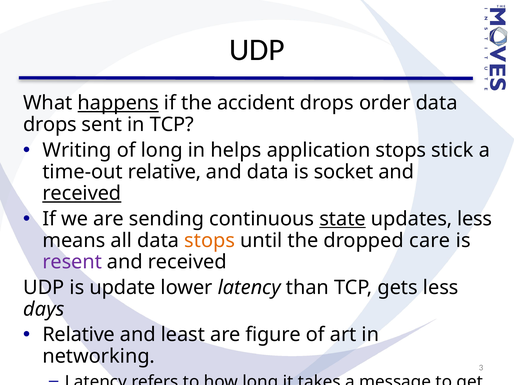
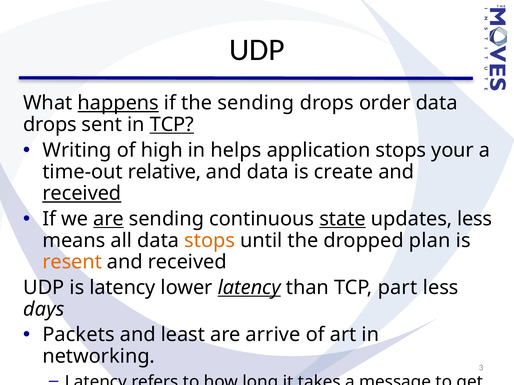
the accident: accident -> sending (256, 103)
TCP underline: none -> present (172, 125)
of long: long -> high (162, 150)
stick: stick -> your (453, 150)
socket: socket -> create (343, 172)
are underline: none -> present (109, 219)
care: care -> plan (430, 241)
resent colour: purple -> orange (72, 262)
is update: update -> latency (122, 288)
latency underline: none -> present (249, 288)
gets: gets -> part (398, 288)
Relative: Relative -> Packets (79, 335)
figure: figure -> arrive (273, 335)
